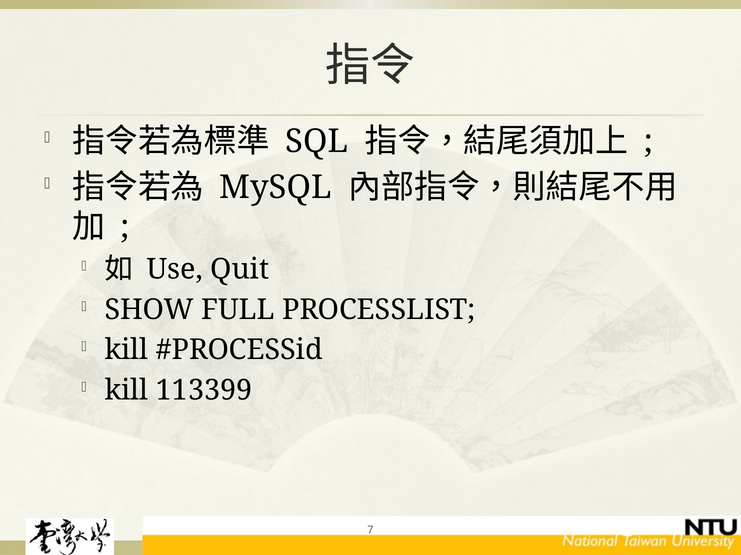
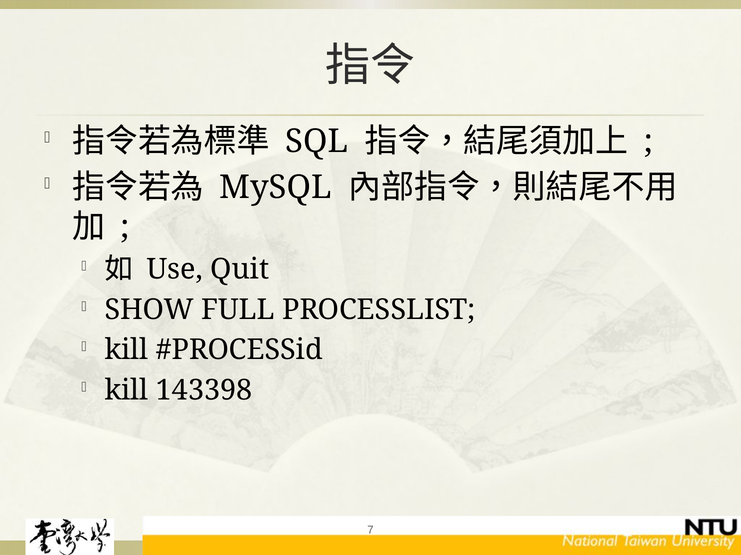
113399: 113399 -> 143398 (204, 391)
